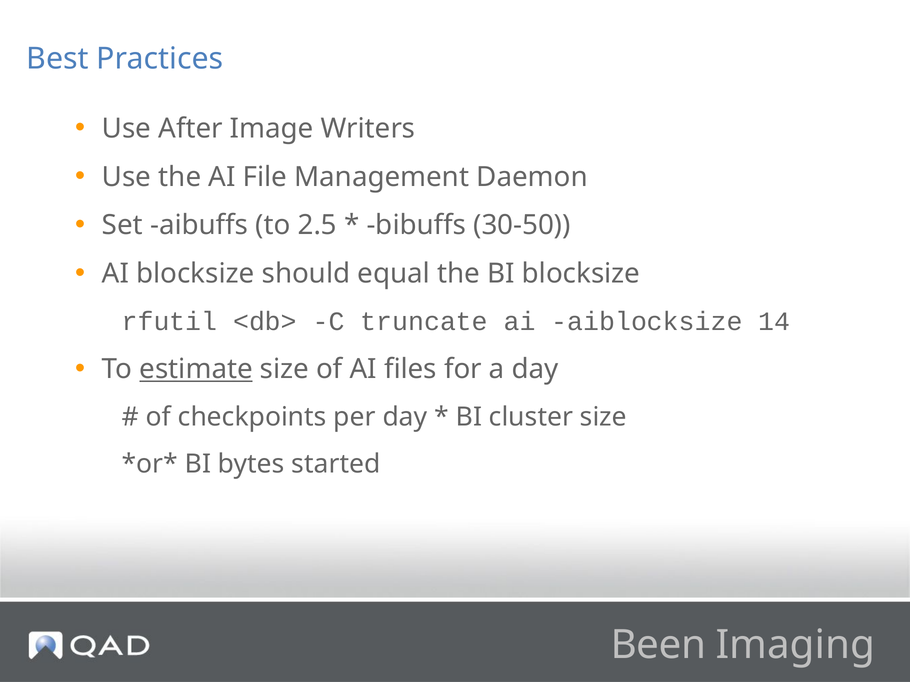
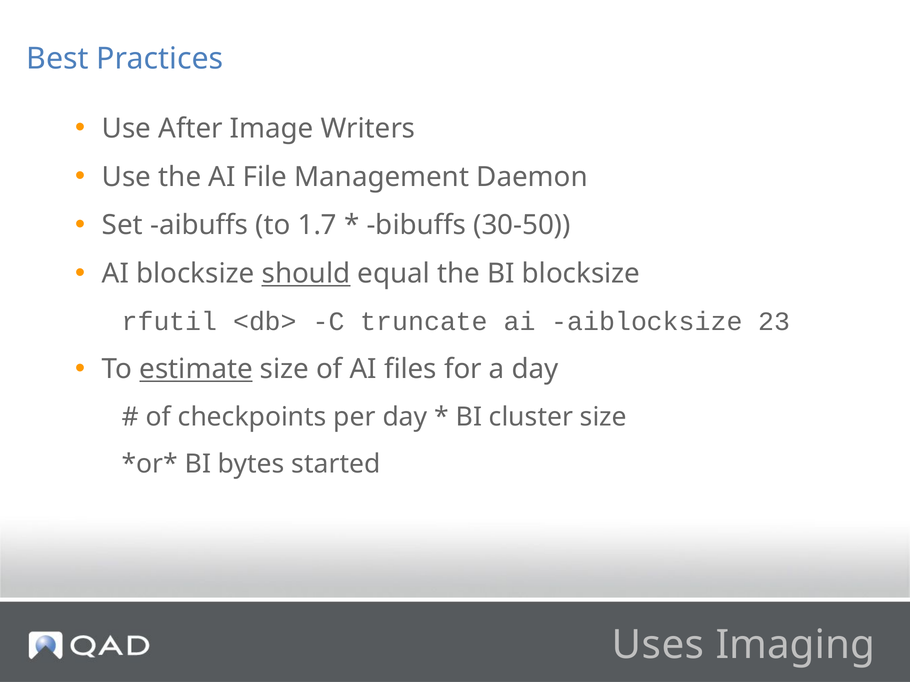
2.5: 2.5 -> 1.7 (317, 225)
should underline: none -> present (306, 274)
14: 14 -> 23 (774, 322)
Been: Been -> Uses (658, 645)
